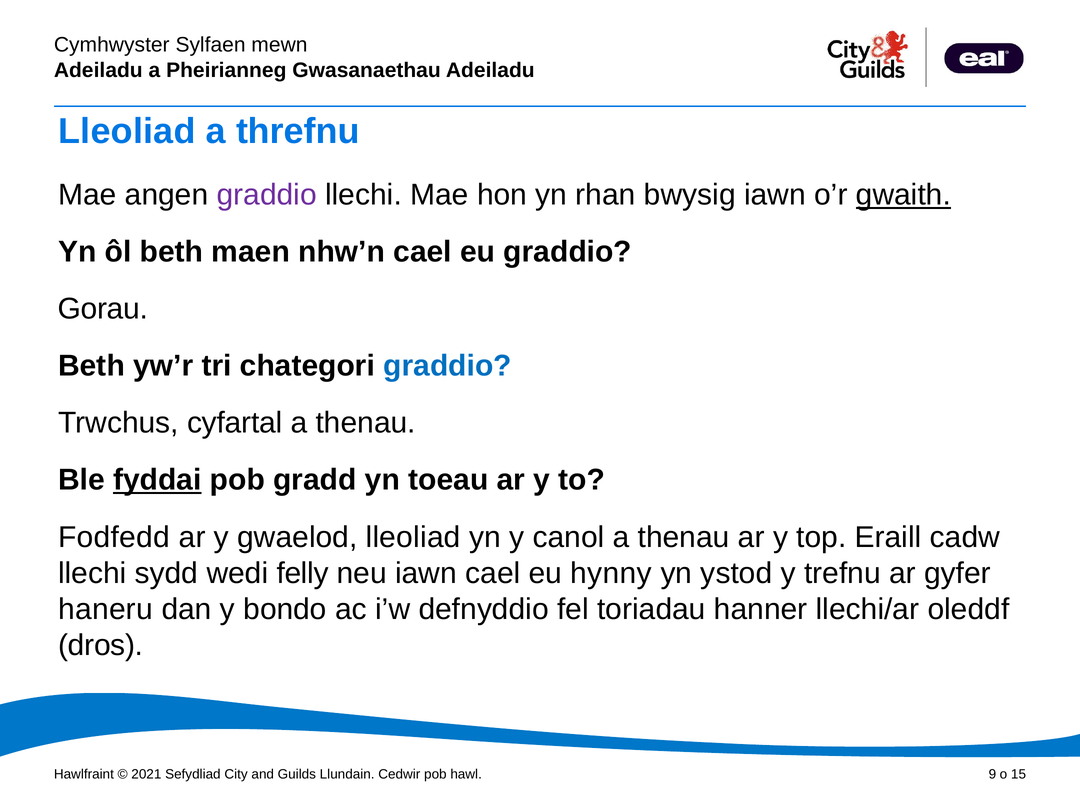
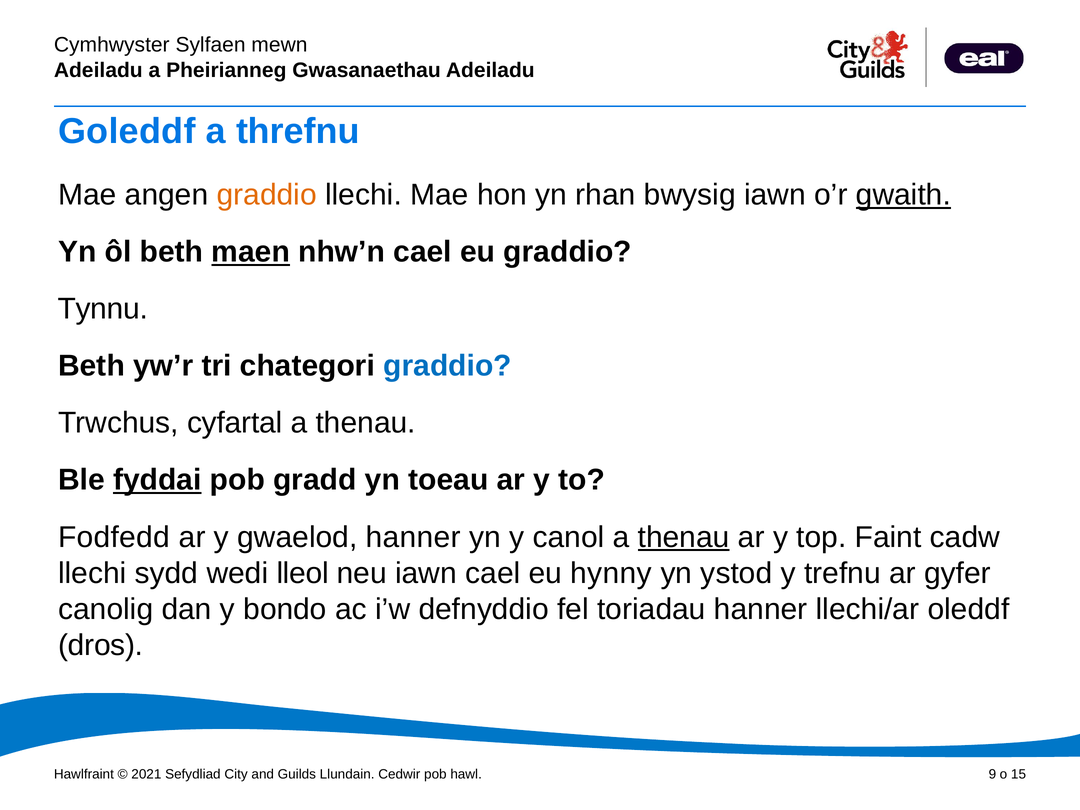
Lleoliad: Lleoliad -> Goleddf (127, 131)
graddio colour: purple -> orange (267, 195)
maen underline: none -> present (251, 252)
Gorau: Gorau -> Tynnu (103, 309)
gwaelod lleoliad: lleoliad -> hanner (413, 537)
thenau underline: none -> present (684, 537)
Eraill: Eraill -> Faint (888, 537)
felly: felly -> lleol (303, 573)
haneru: haneru -> canolig (106, 609)
